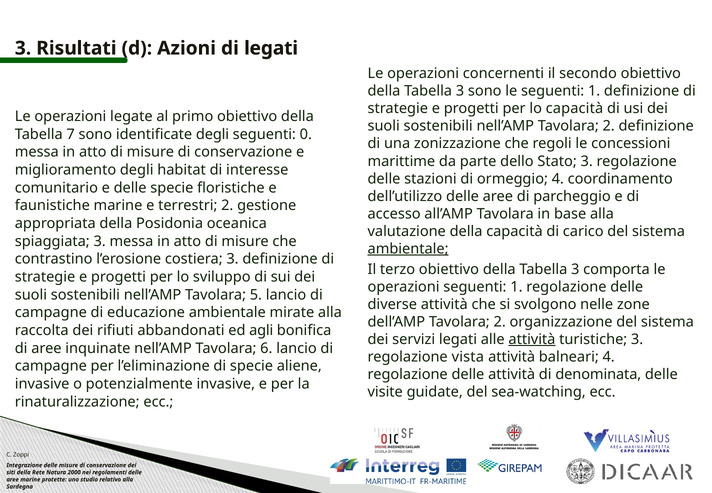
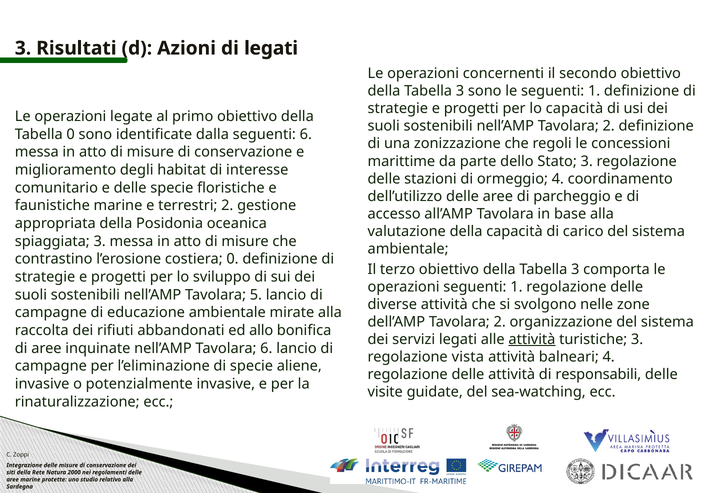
Tabella 7: 7 -> 0 (71, 134)
identificate degli: degli -> dalla (212, 134)
seguenti 0: 0 -> 6 (306, 134)
ambientale underline: present -> none (408, 249)
costiera 3: 3 -> 0 (233, 259)
agli: agli -> allo (261, 330)
denominata: denominata -> responsabili (598, 374)
